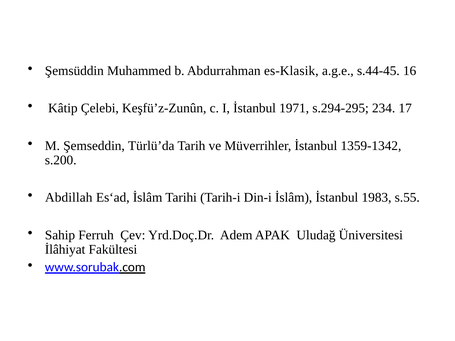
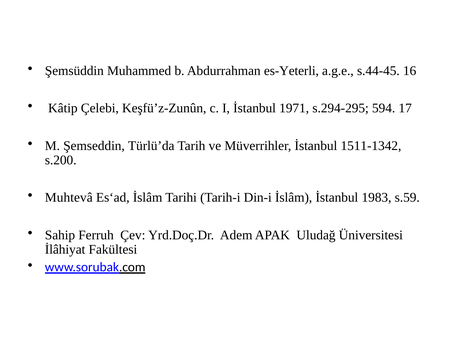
es-Klasik: es-Klasik -> es-Yeterli (291, 71)
234: 234 -> 594 (384, 108)
1359-1342: 1359-1342 -> 1511-1342 (371, 146)
Abdillah: Abdillah -> Muhtevâ (69, 198)
s.55: s.55 -> s.59 (407, 198)
